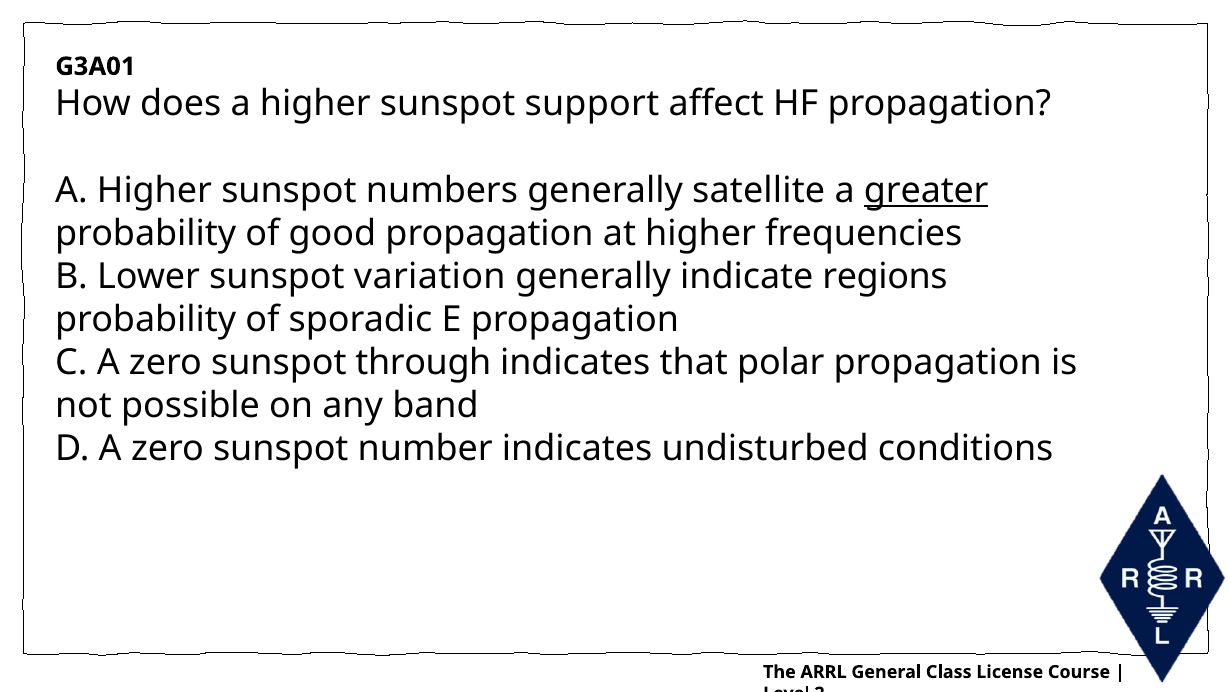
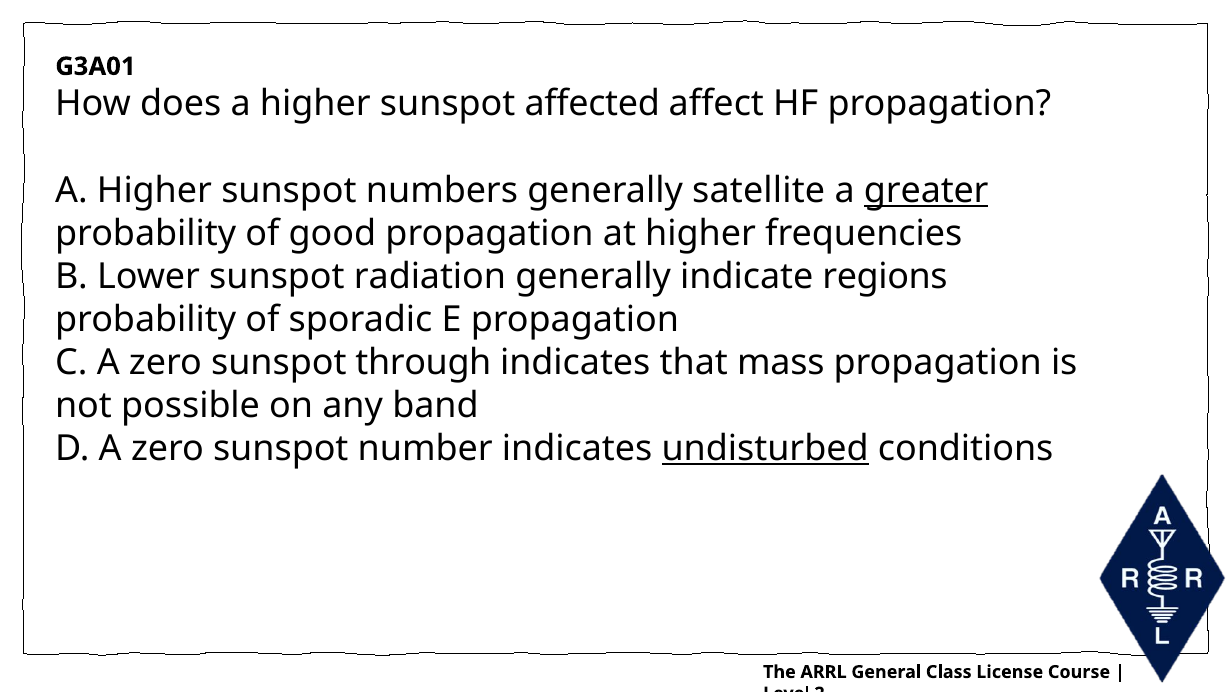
support: support -> affected (592, 104)
variation: variation -> radiation (430, 277)
polar: polar -> mass (781, 363)
undisturbed underline: none -> present (765, 449)
